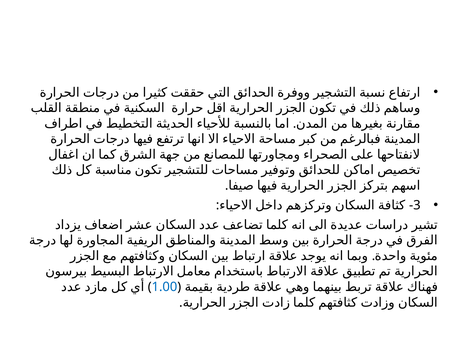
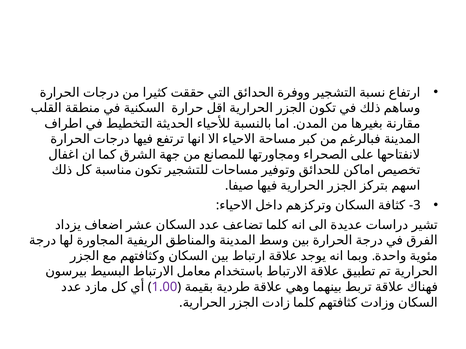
1.00 colour: blue -> purple (164, 287)
